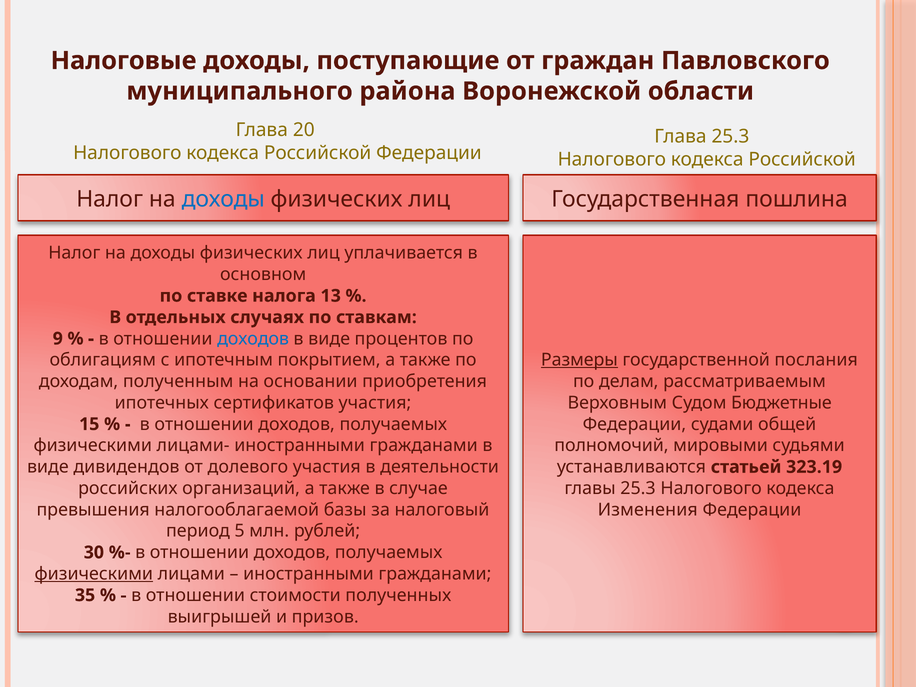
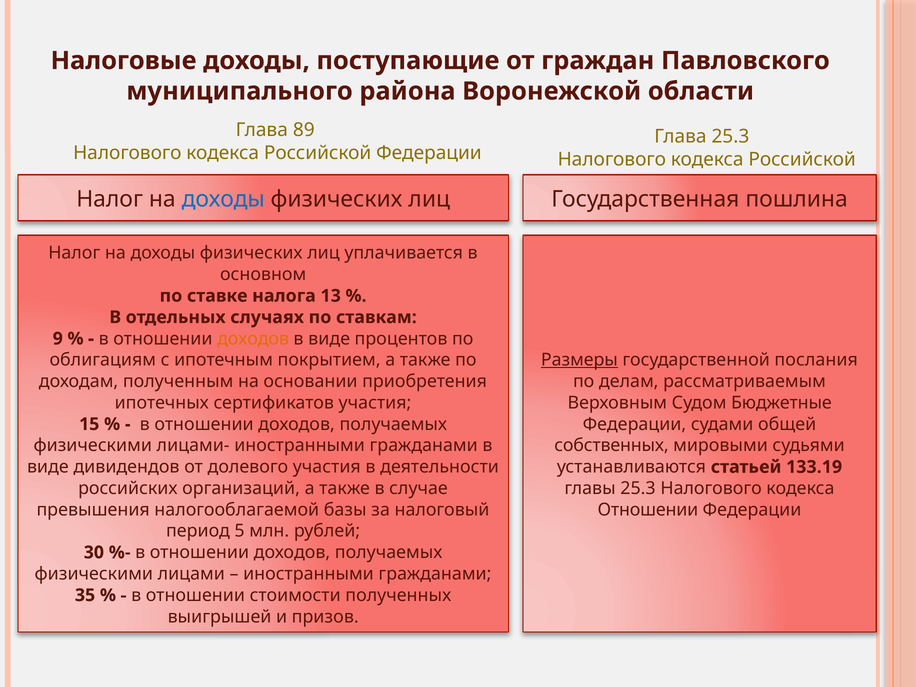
20: 20 -> 89 (304, 130)
доходов colour: blue -> orange (253, 339)
полномочий: полномочий -> собственных (611, 446)
323.19: 323.19 -> 133.19 (814, 467)
Изменения: Изменения -> Отношении (648, 510)
физическими underline: present -> none (94, 574)
